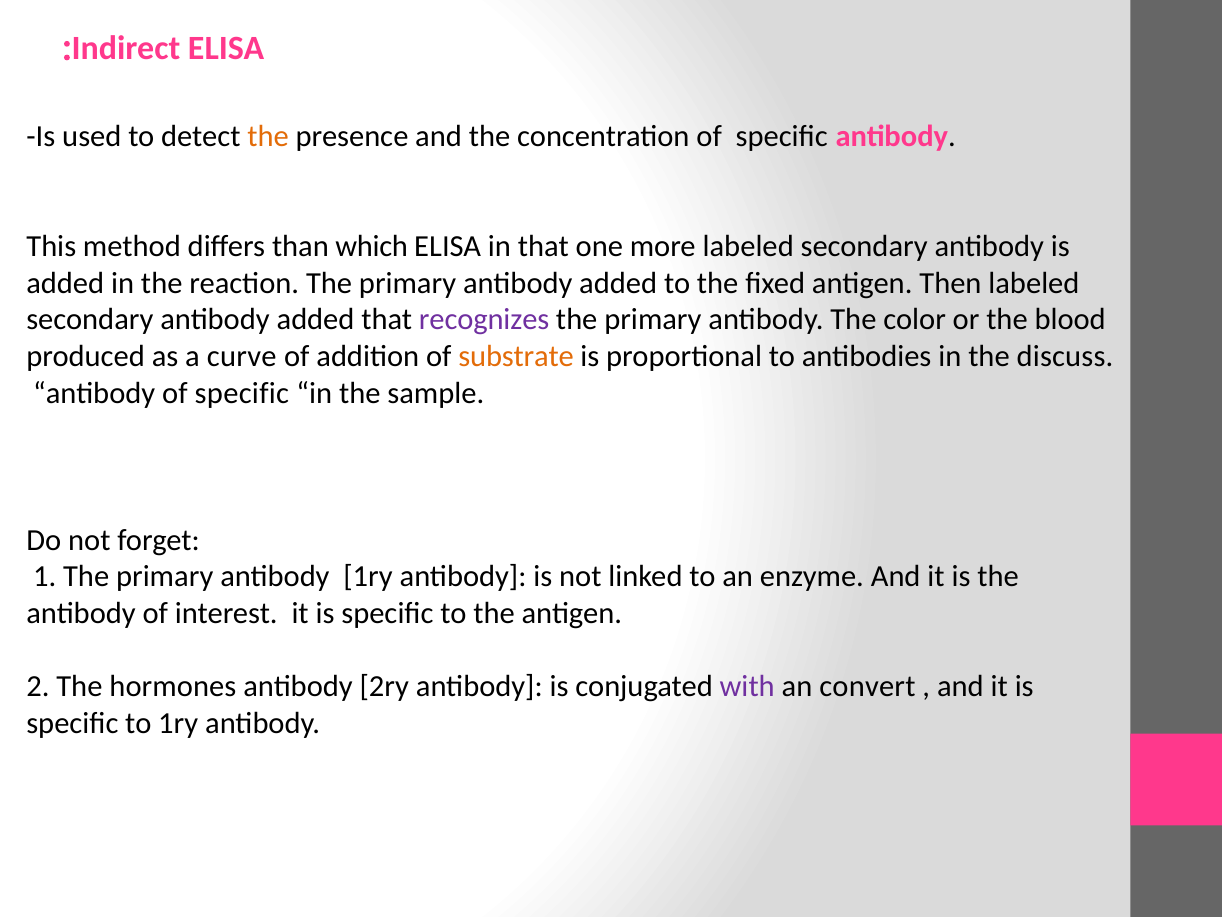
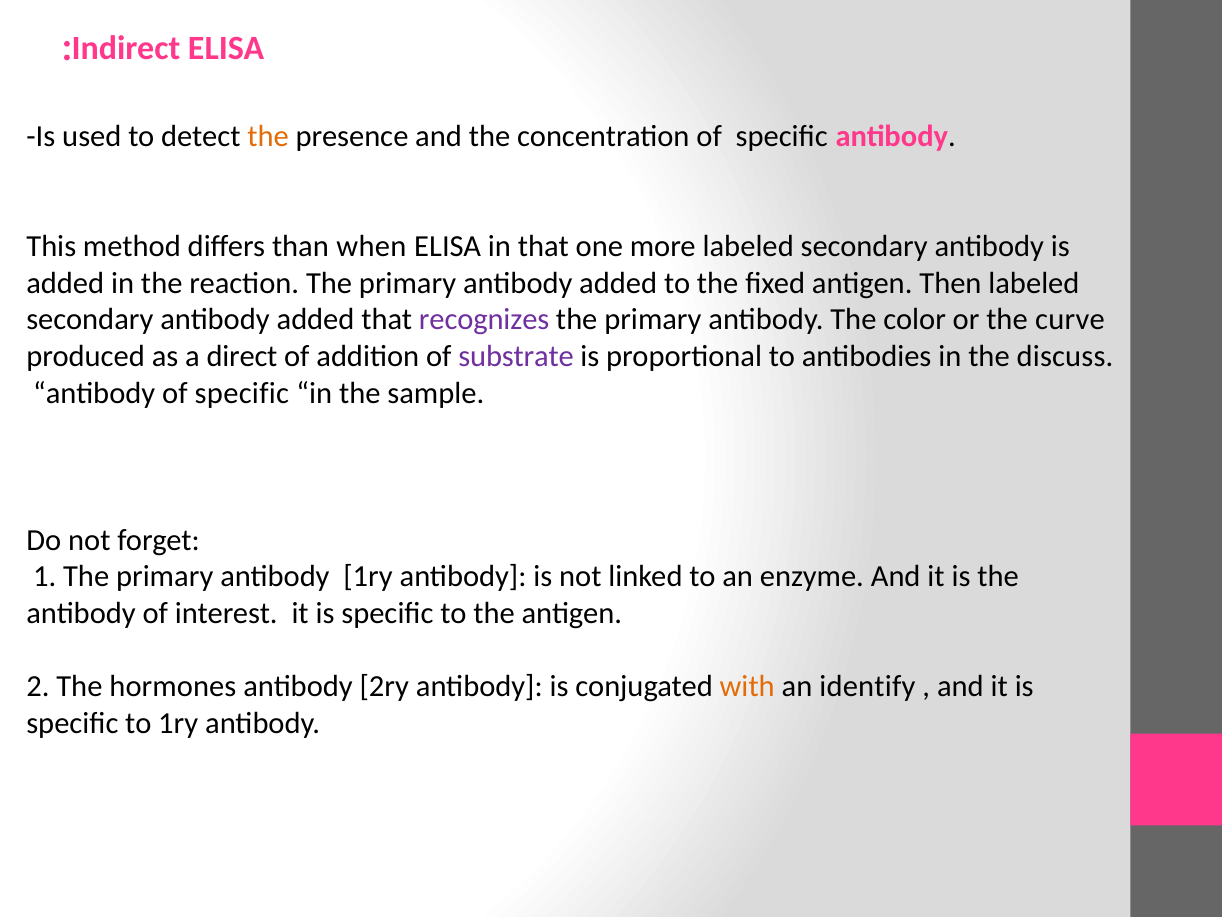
which: which -> when (371, 246)
blood: blood -> curve (1070, 320)
curve: curve -> direct (242, 356)
substrate colour: orange -> purple (516, 356)
with colour: purple -> orange (747, 686)
convert: convert -> identify (867, 686)
